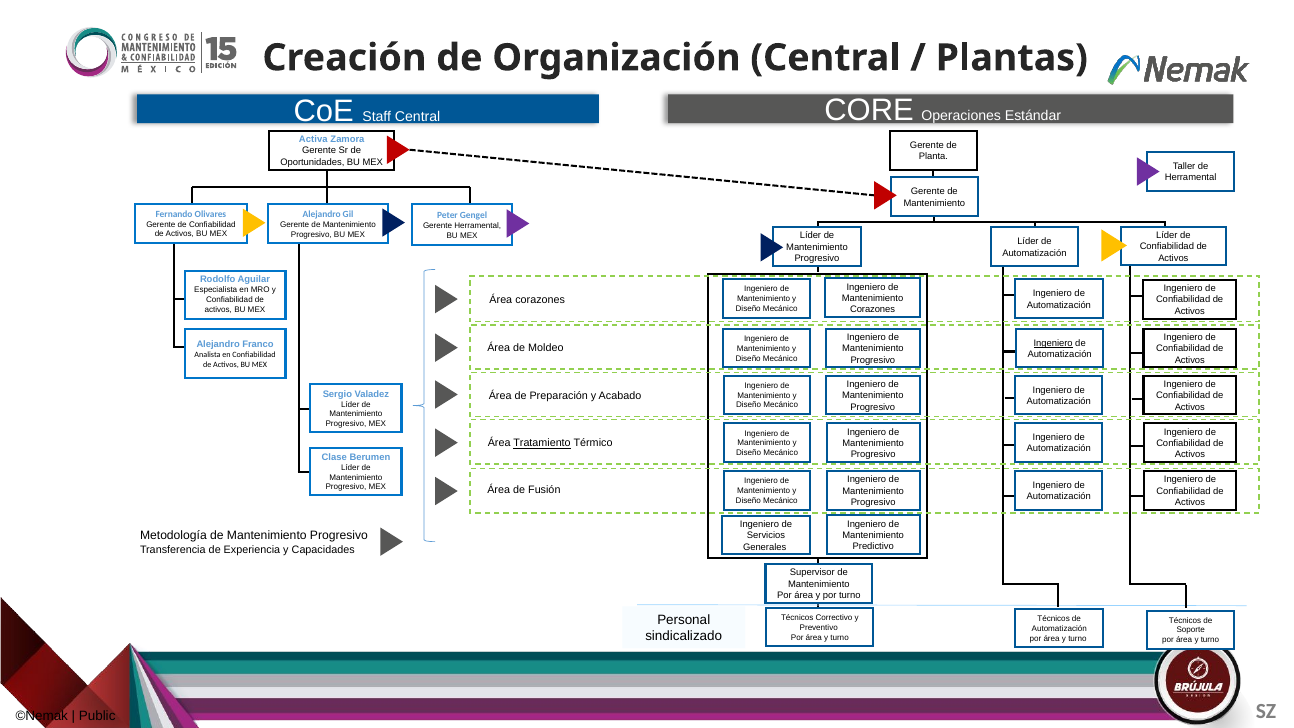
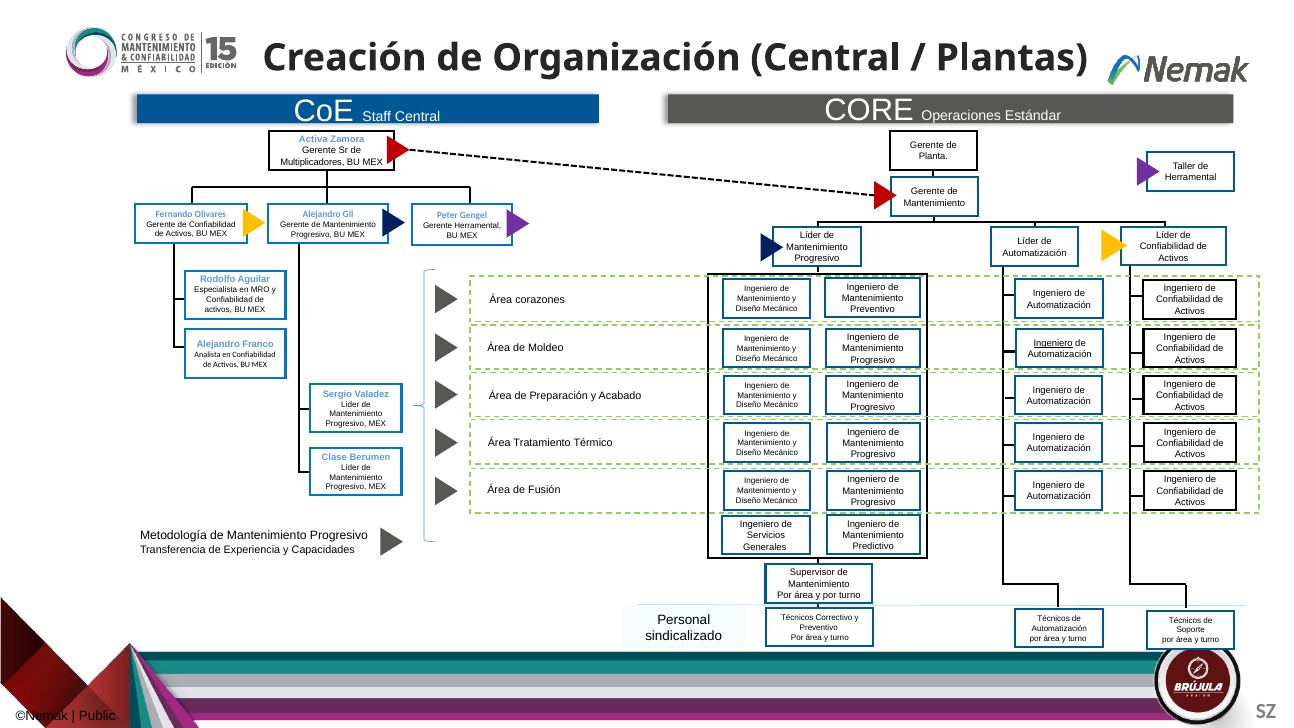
Oportunidades: Oportunidades -> Multiplicadores (312, 162)
Corazones: Corazones -> Preventivo (872, 310)
Tratamiento underline: present -> none (542, 443)
